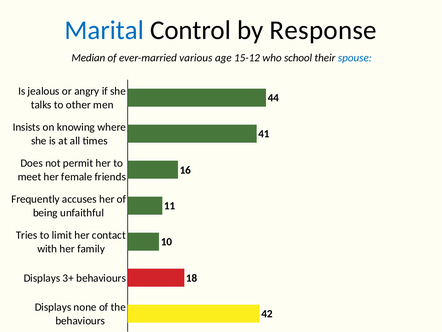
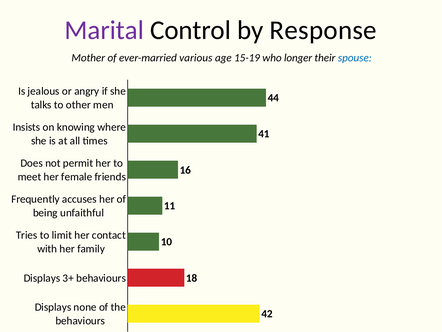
Marital colour: blue -> purple (104, 30)
Median: Median -> Mother (88, 58)
15-12: 15-12 -> 15-19 (247, 58)
school: school -> longer (298, 58)
